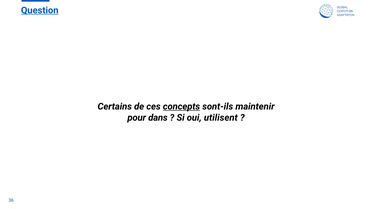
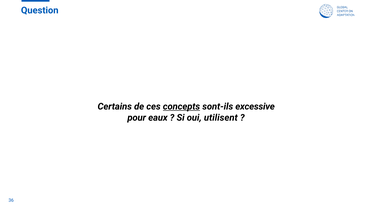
Question underline: present -> none (40, 10)
maintenir: maintenir -> excessive (255, 107)
dans: dans -> eaux (158, 118)
